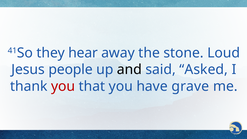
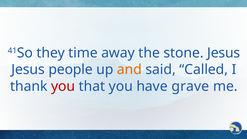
hear: hear -> time (83, 53)
stone Loud: Loud -> Jesus (224, 53)
and colour: black -> orange (129, 70)
Asked: Asked -> Called (204, 70)
